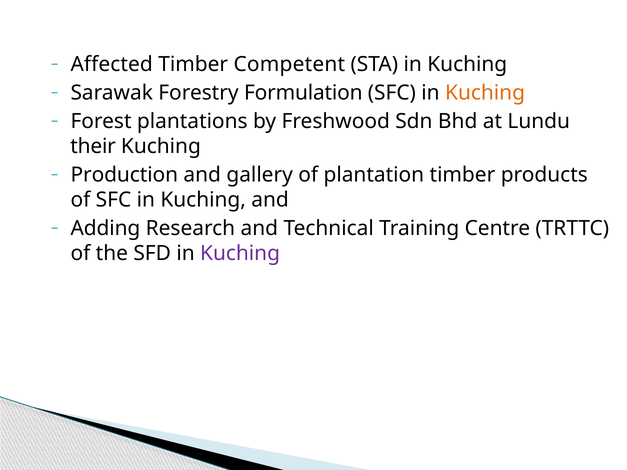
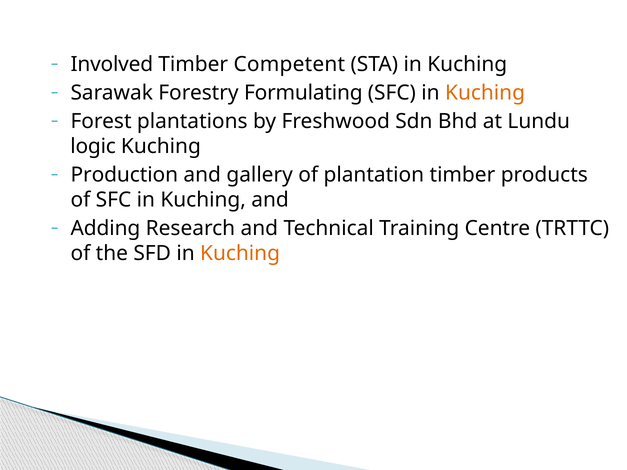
Affected: Affected -> Involved (112, 64)
Formulation: Formulation -> Formulating (303, 93)
their: their -> logic (93, 146)
Kuching colour: purple -> orange (240, 254)
